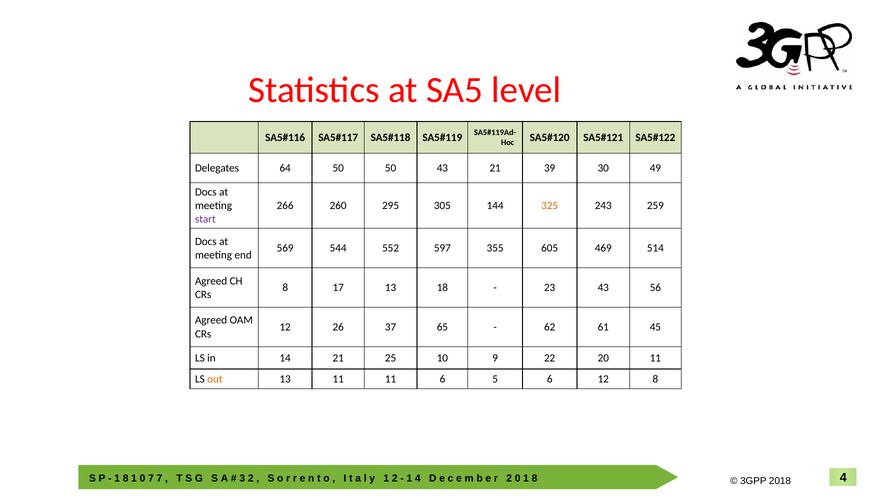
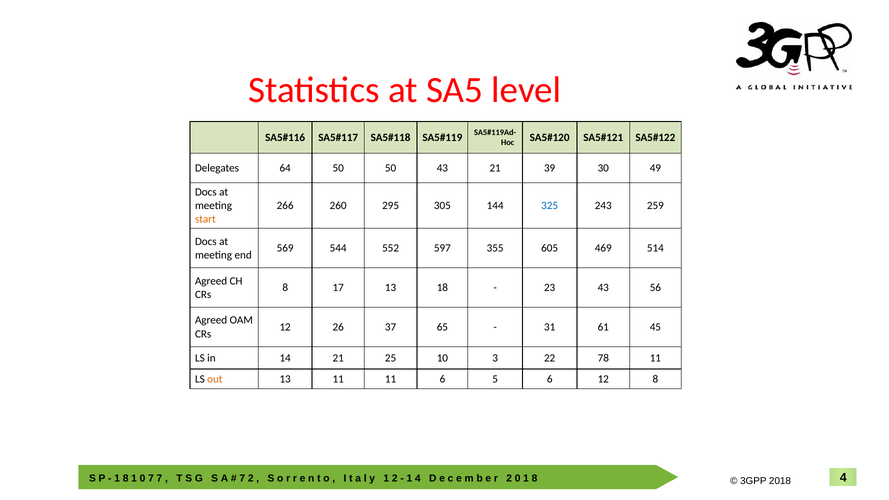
325 colour: orange -> blue (550, 206)
start colour: purple -> orange (205, 219)
62: 62 -> 31 (550, 327)
9: 9 -> 3 (495, 358)
20: 20 -> 78 (603, 358)
3: 3 -> 7 (242, 478)
